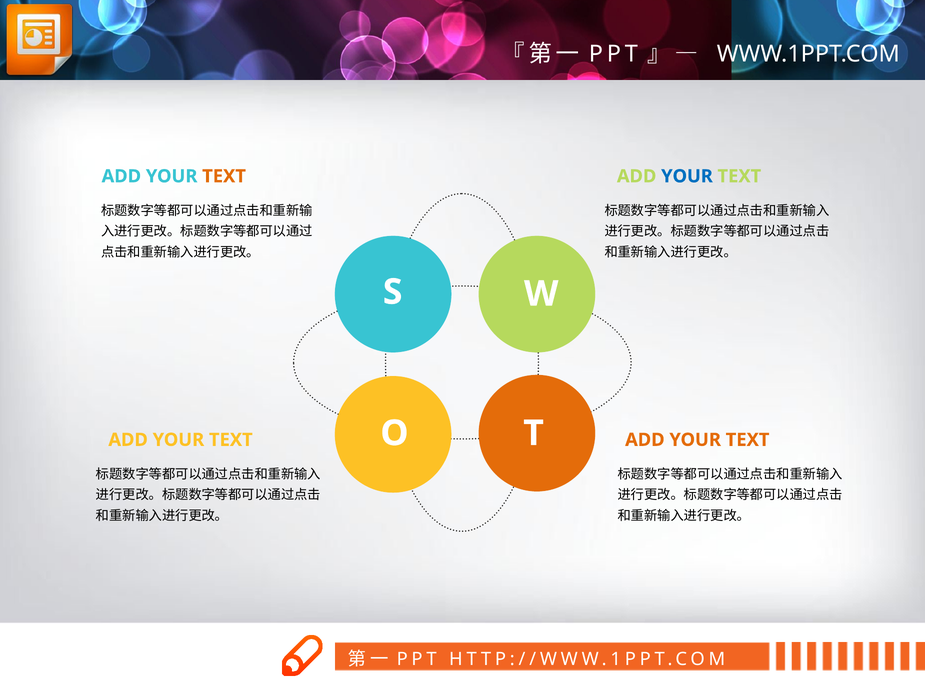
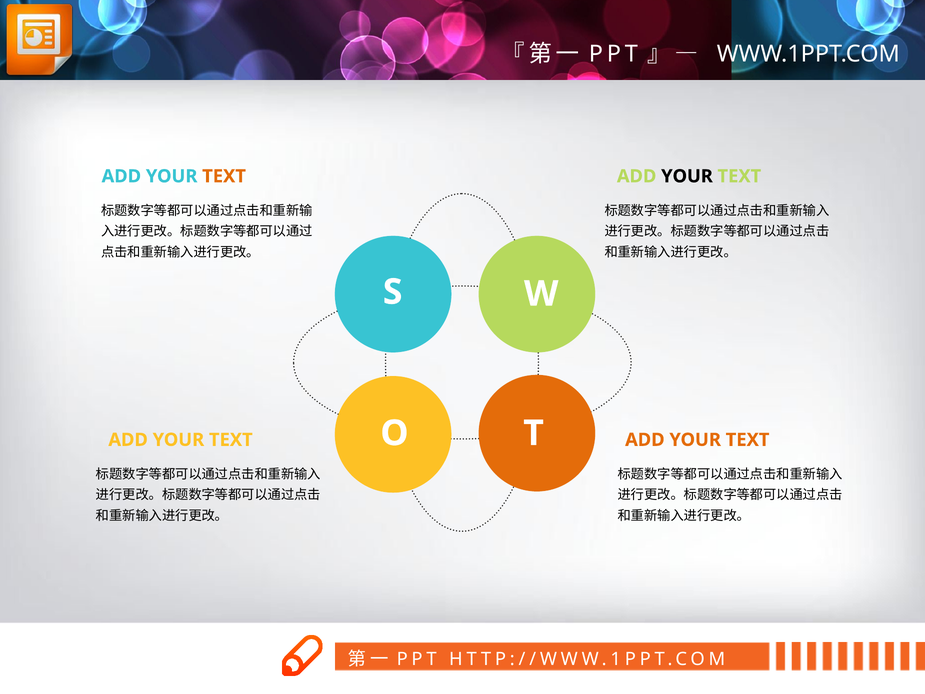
YOUR colour: blue -> black (687, 176)
